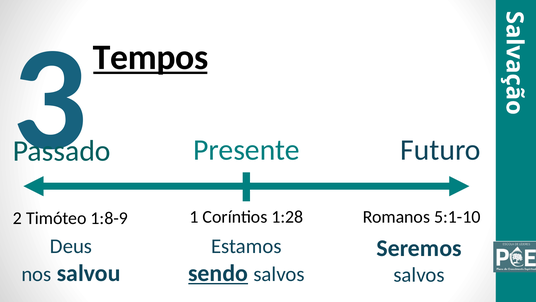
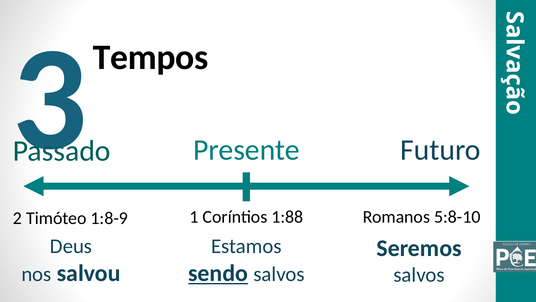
Tempos underline: present -> none (151, 57)
1:28: 1:28 -> 1:88 (287, 217)
5:1-10: 5:1-10 -> 5:8-10 (457, 217)
